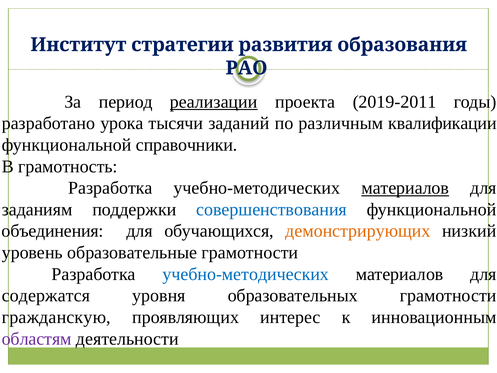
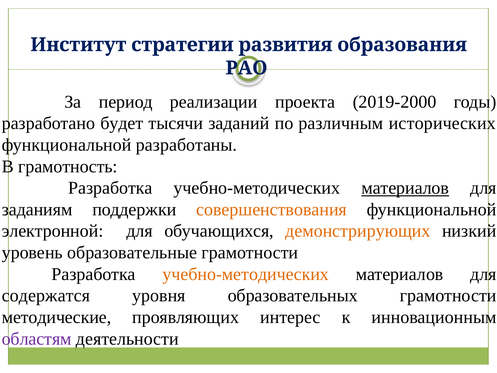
реализации underline: present -> none (214, 102)
2019-2011: 2019-2011 -> 2019-2000 (395, 102)
урока: урока -> будет (122, 123)
квалификации: квалификации -> исторических (442, 123)
справочники: справочники -> разработаны (187, 145)
совершенствования colour: blue -> orange (272, 209)
объединения: объединения -> электронной (53, 231)
учебно-методических colour: blue -> orange (246, 274)
гражданскую: гражданскую -> методические (56, 317)
